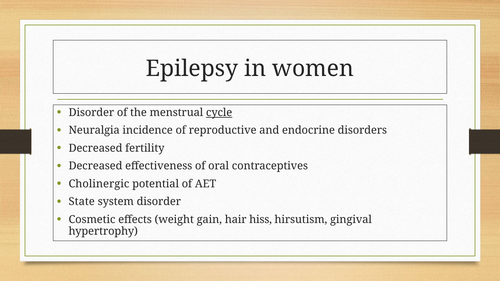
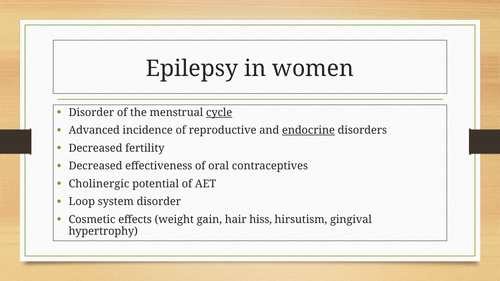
Neuralgia: Neuralgia -> Advanced (94, 130)
endocrine underline: none -> present (308, 130)
State: State -> Loop (82, 202)
